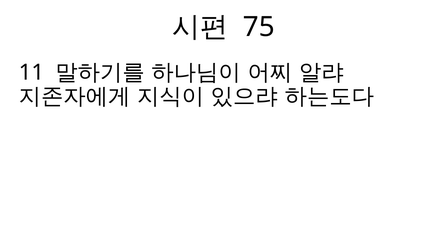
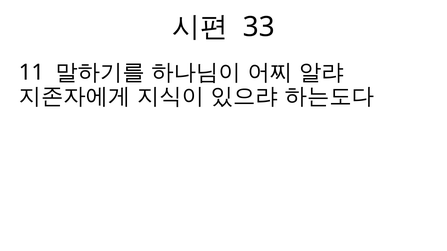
75: 75 -> 33 (259, 27)
